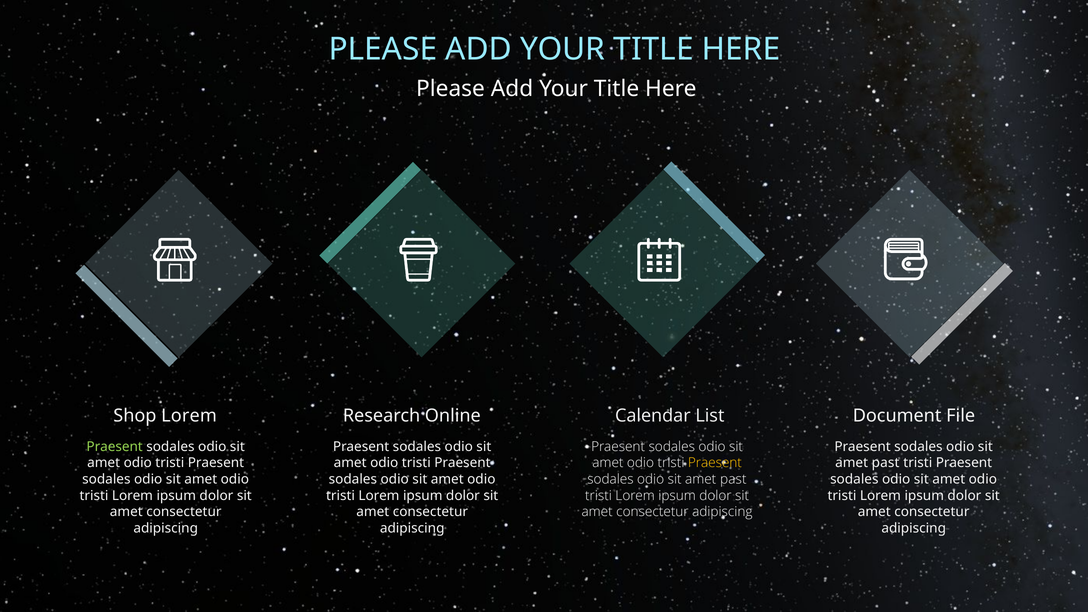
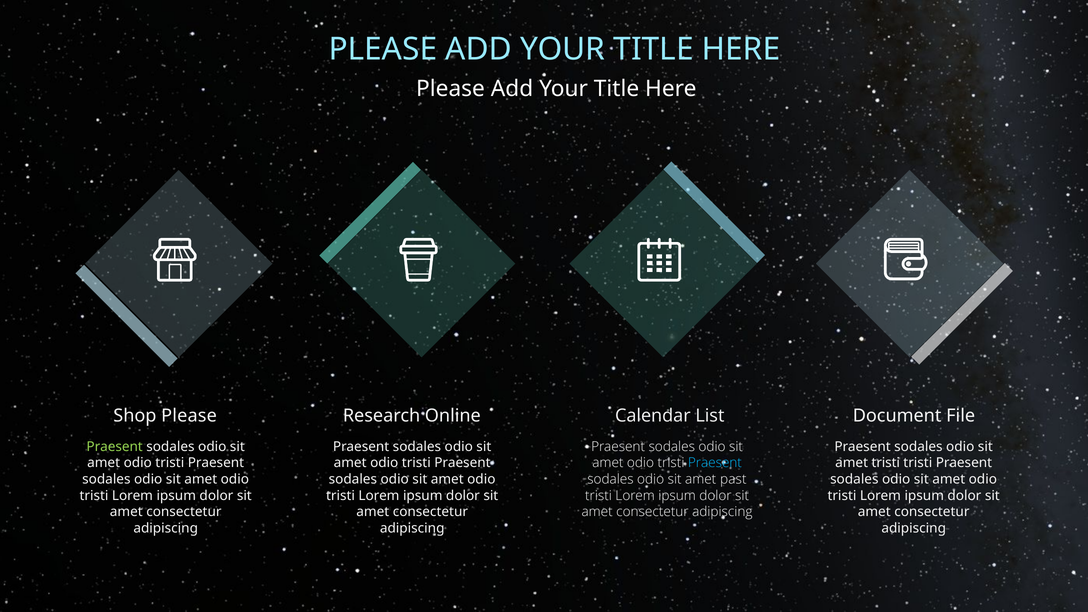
Shop Lorem: Lorem -> Please (189, 416)
Praesent colour: yellow -> light blue (715, 463)
past: past -> tristi (886, 463)
